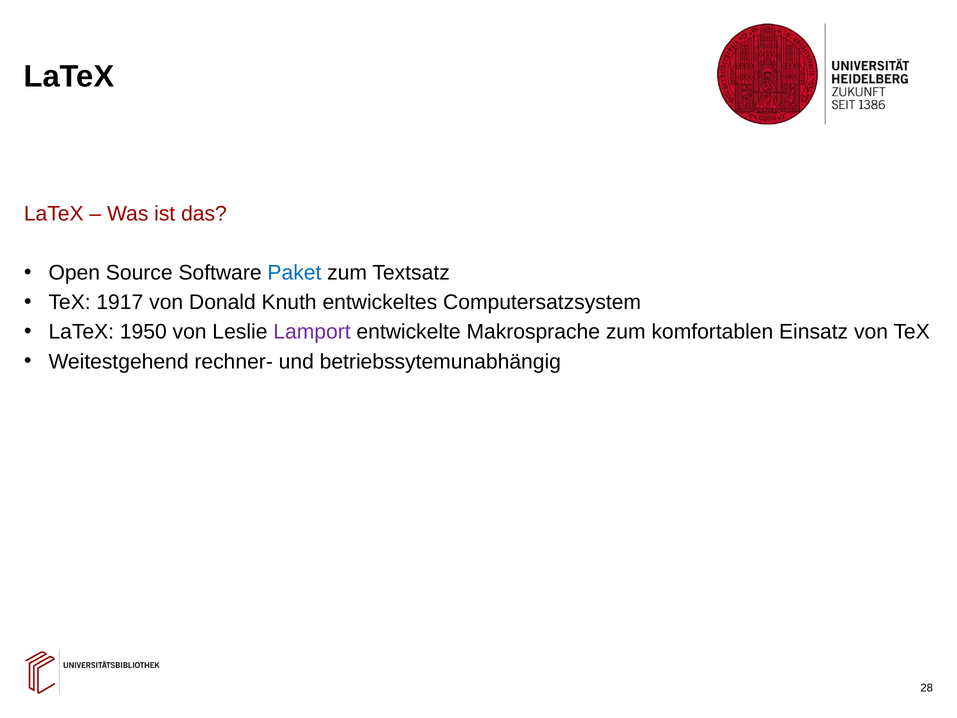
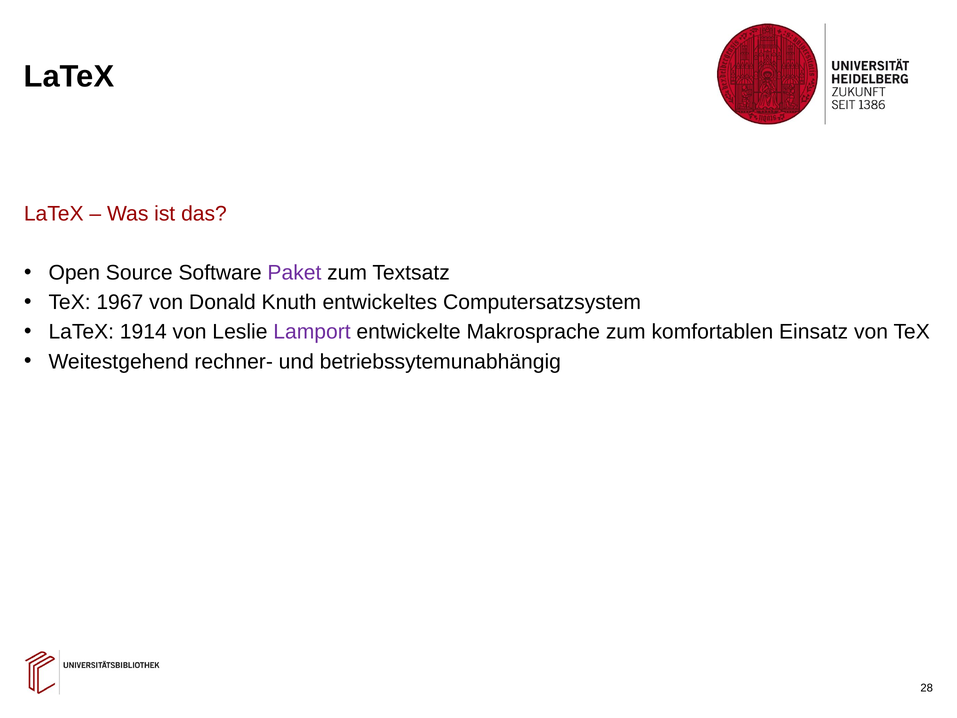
Paket colour: blue -> purple (294, 273)
1917: 1917 -> 1967 (120, 302)
1950: 1950 -> 1914 (143, 332)
